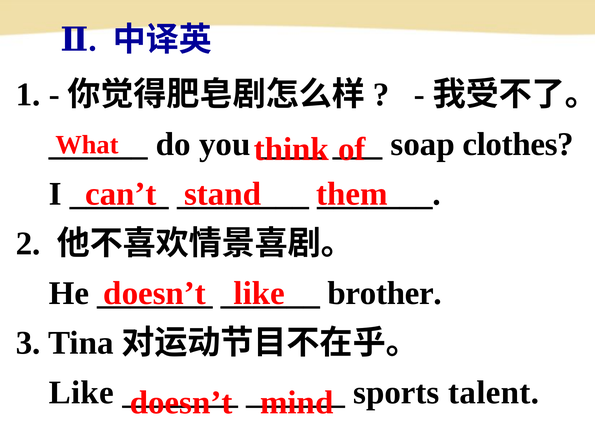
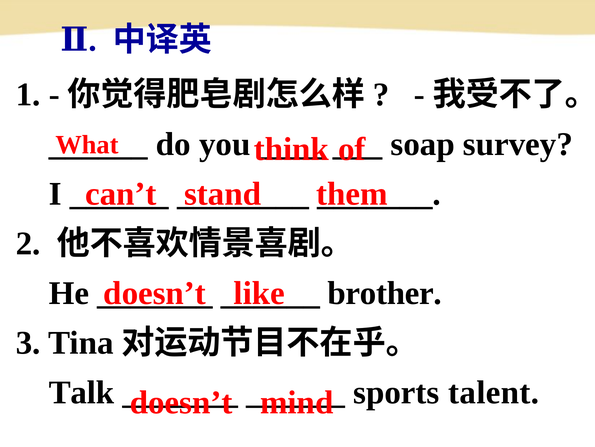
clothes: clothes -> survey (518, 144)
Like: Like -> Talk (82, 392)
